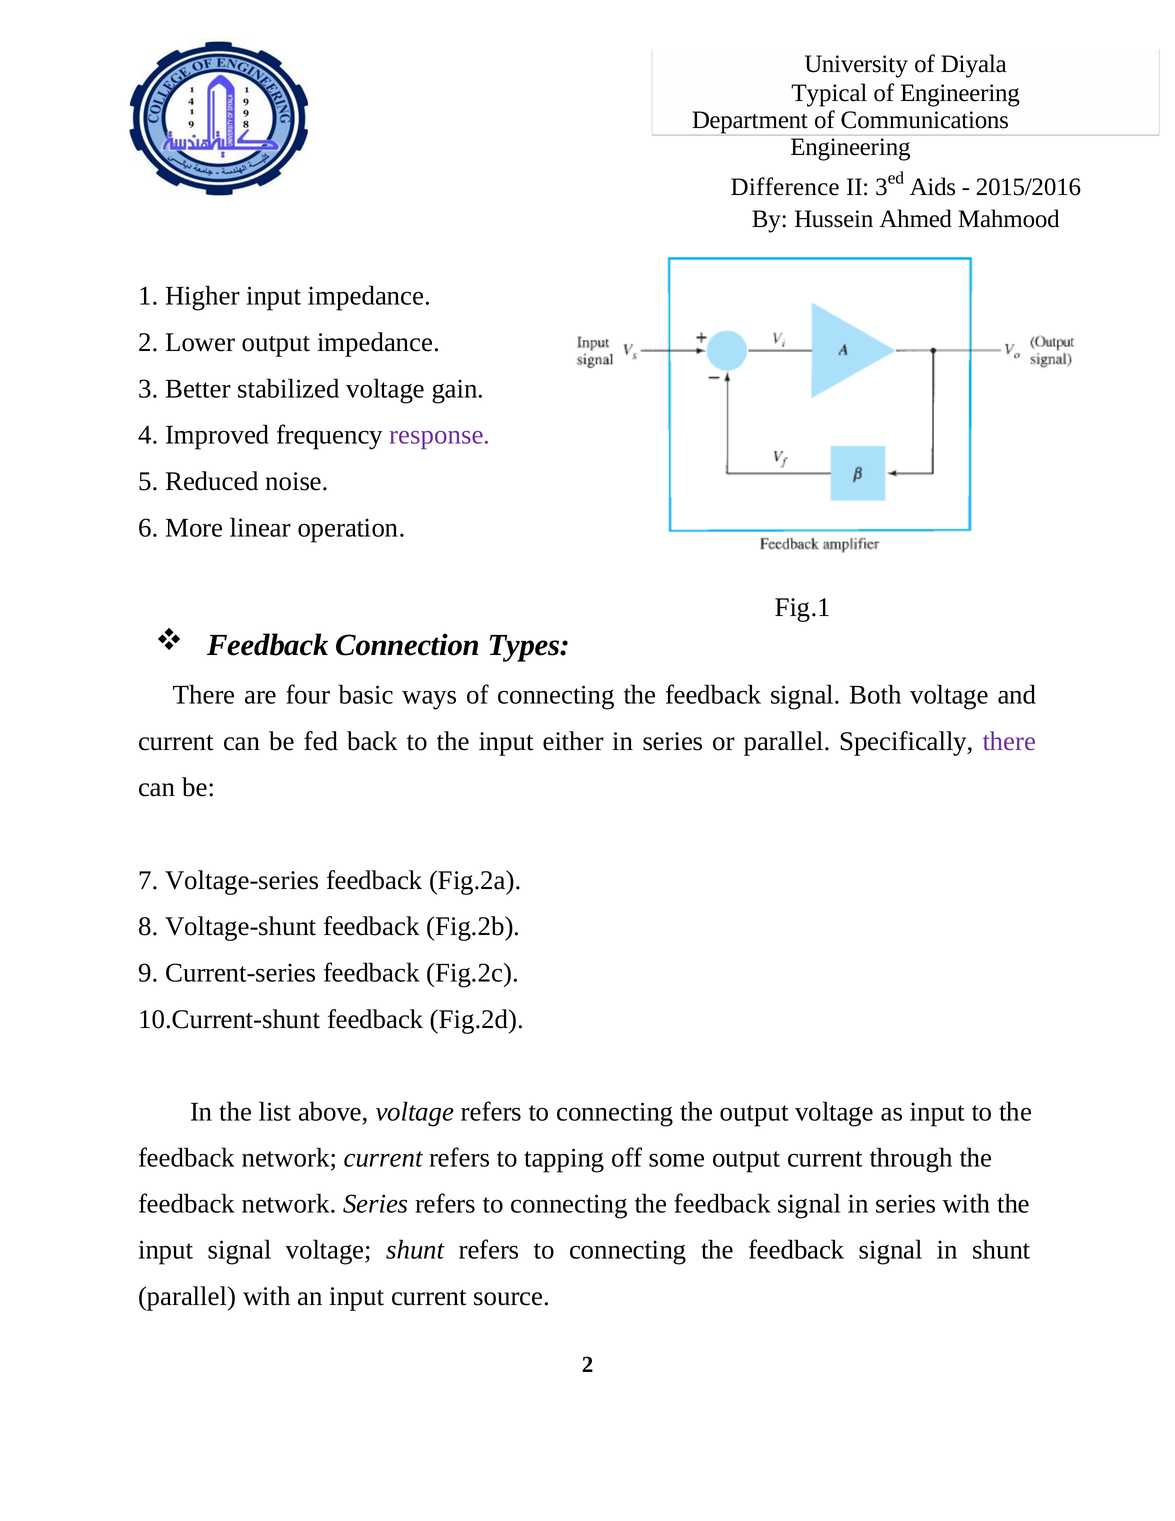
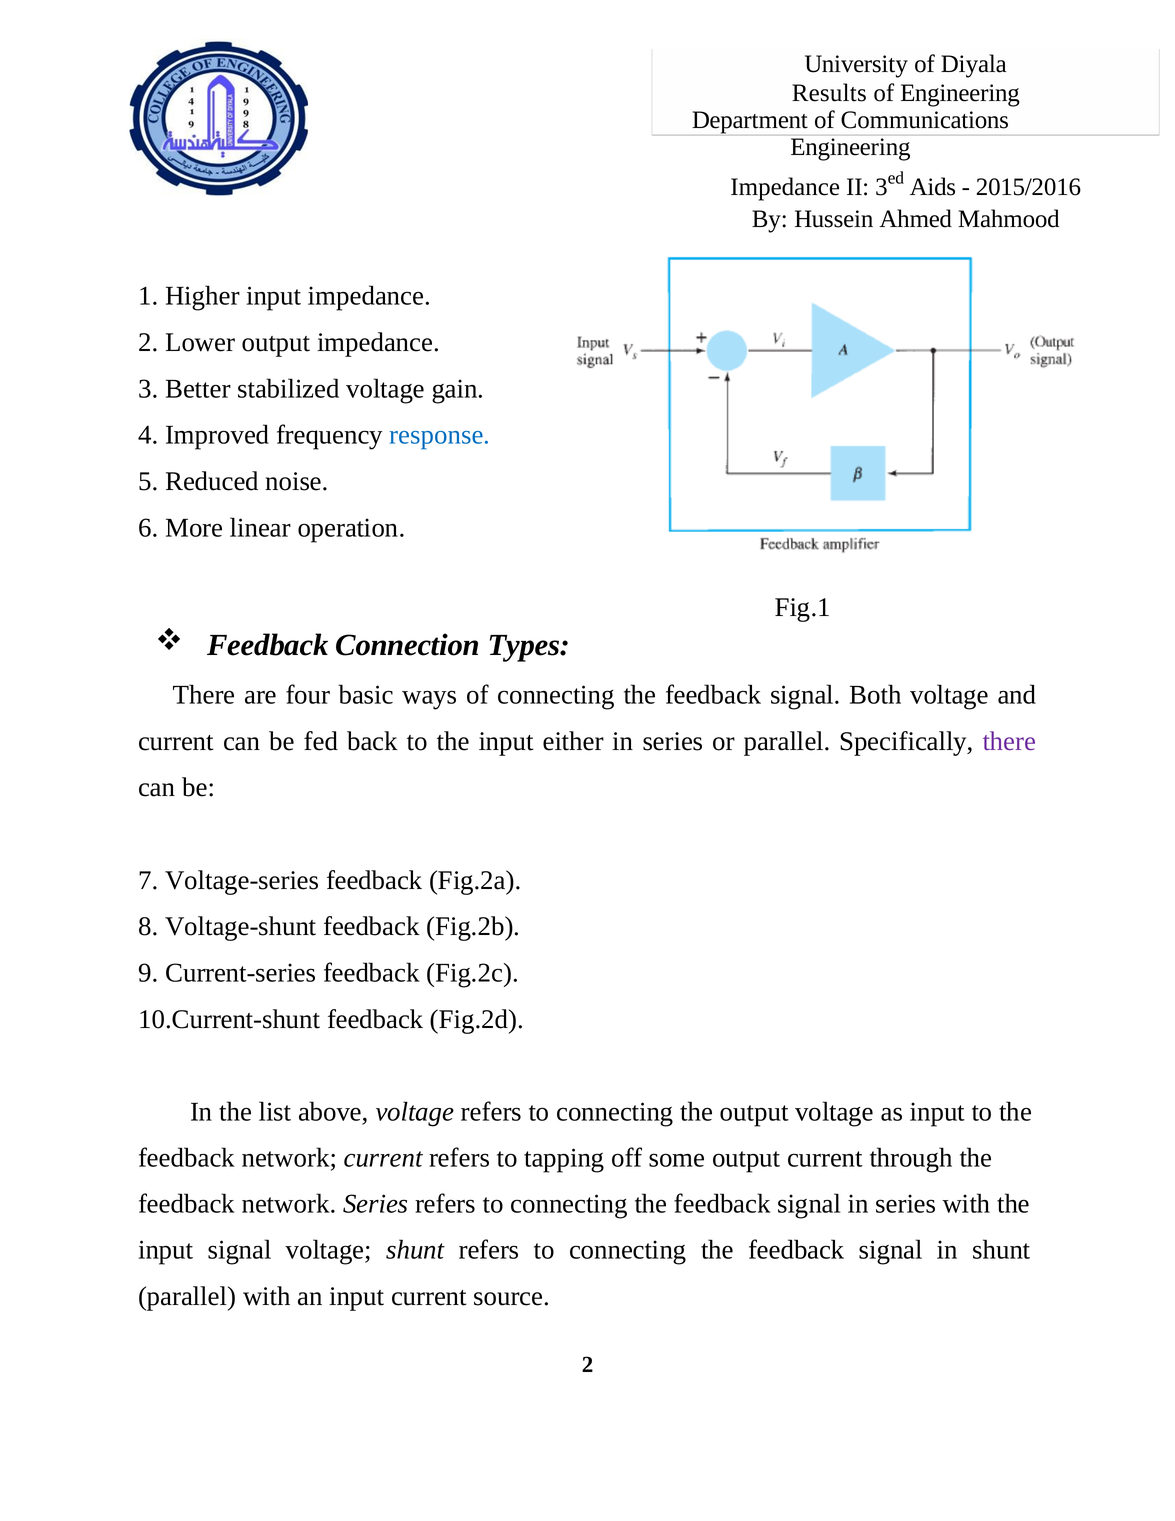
Typical: Typical -> Results (829, 93)
Difference: Difference -> Impedance (785, 187)
response colour: purple -> blue (440, 435)
